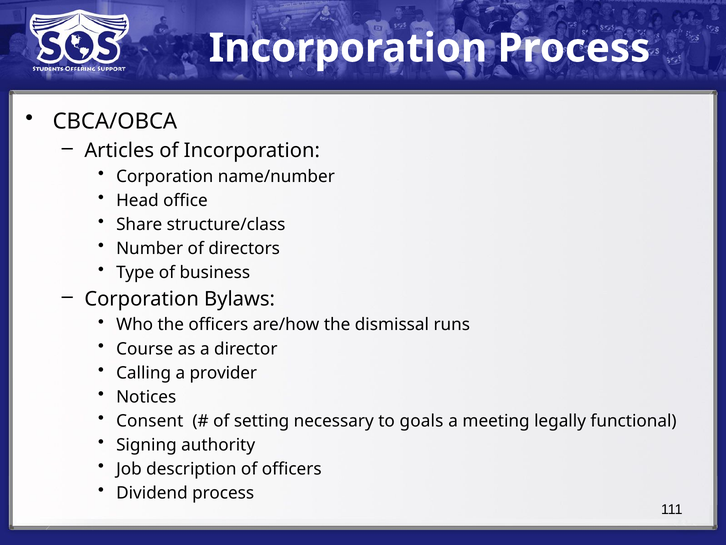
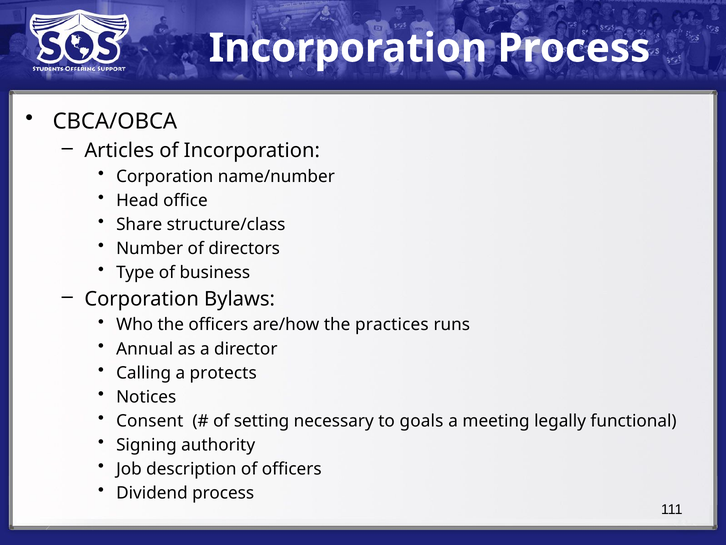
dismissal: dismissal -> practices (392, 325)
Course: Course -> Annual (145, 349)
provider: provider -> protects (223, 373)
